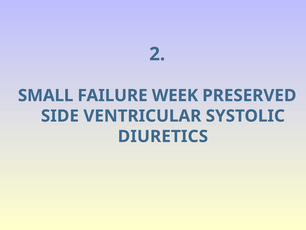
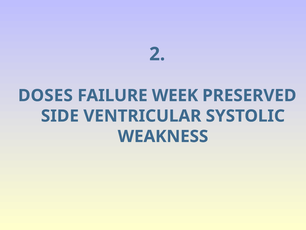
SMALL: SMALL -> DOSES (45, 95)
DIURETICS: DIURETICS -> WEAKNESS (163, 136)
